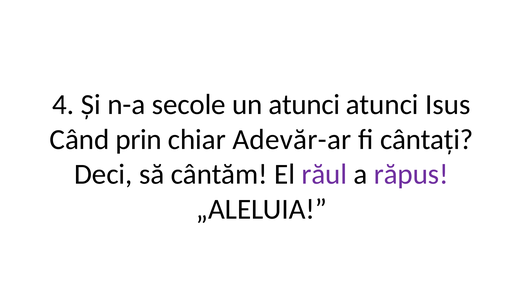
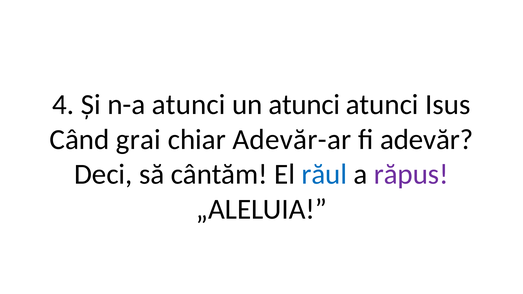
n-a secole: secole -> atunci (189, 105)
prin: prin -> grai (138, 140)
cântați: cântați -> adevăr (427, 140)
răul colour: purple -> blue (324, 174)
